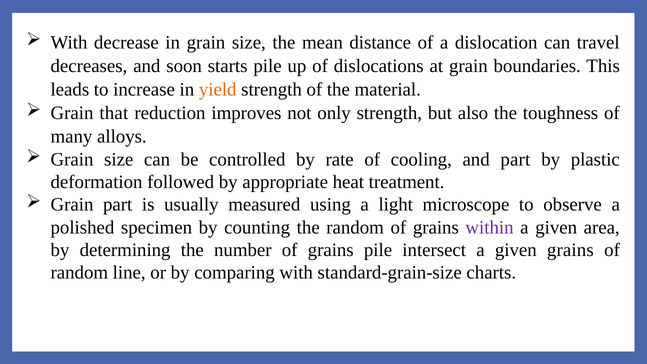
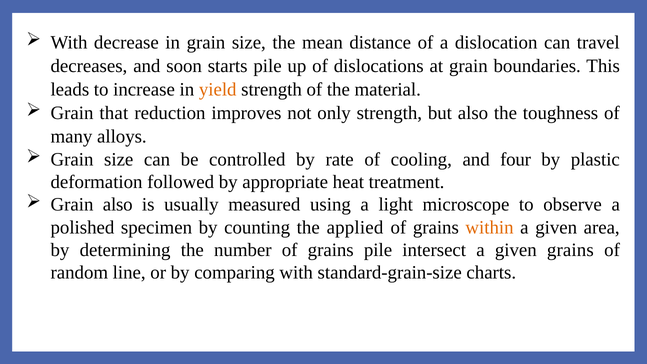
and part: part -> four (516, 159)
Grain part: part -> also (118, 205)
the random: random -> applied (355, 227)
within colour: purple -> orange (490, 227)
